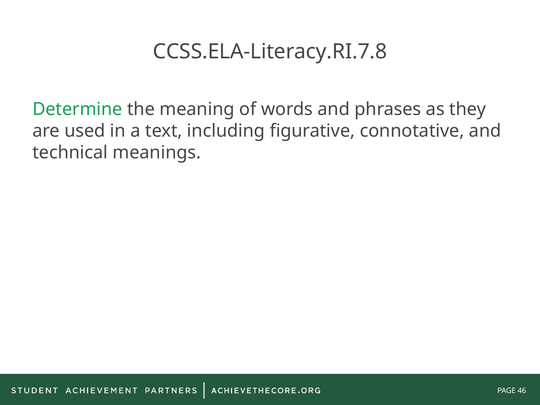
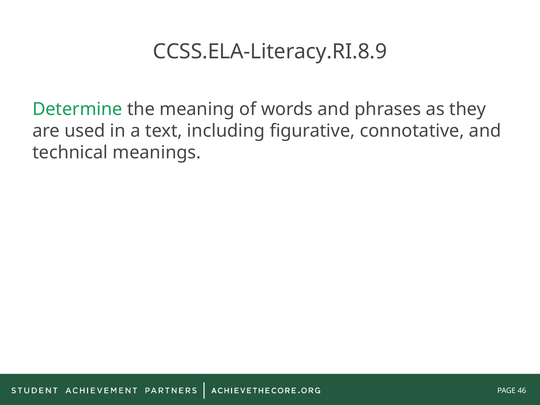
CCSS.ELA-Literacy.RI.7.8: CCSS.ELA-Literacy.RI.7.8 -> CCSS.ELA-Literacy.RI.8.9 (270, 51)
